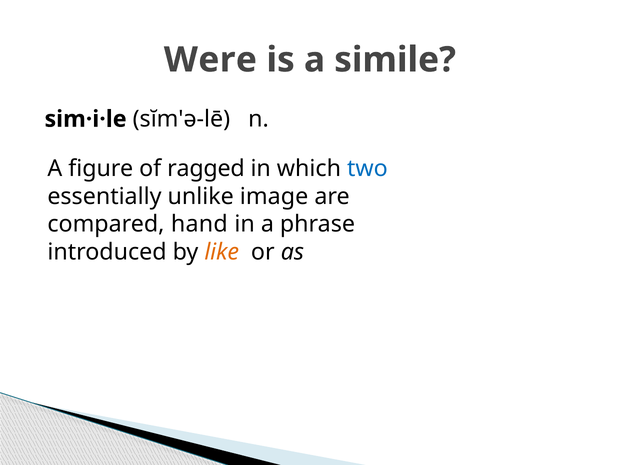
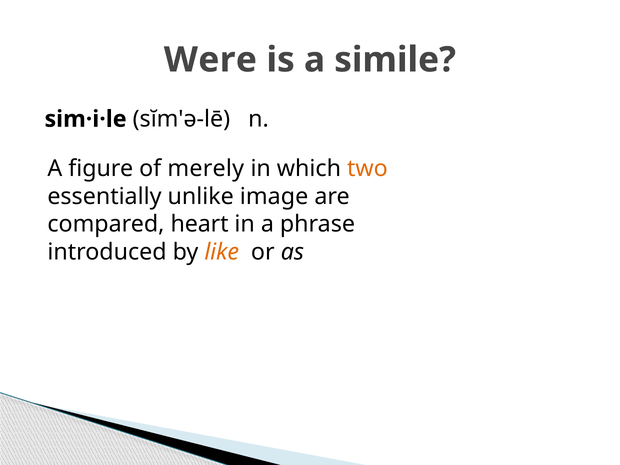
ragged: ragged -> merely (206, 168)
two colour: blue -> orange (367, 168)
hand: hand -> heart (200, 224)
